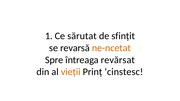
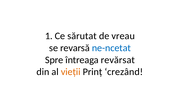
sfințit: sfințit -> vreau (123, 36)
ne-ncetat colour: orange -> blue (111, 48)
cinstesc: cinstesc -> crezând (124, 72)
